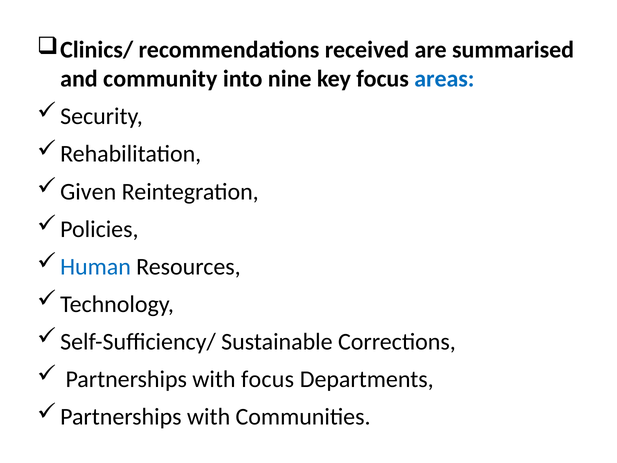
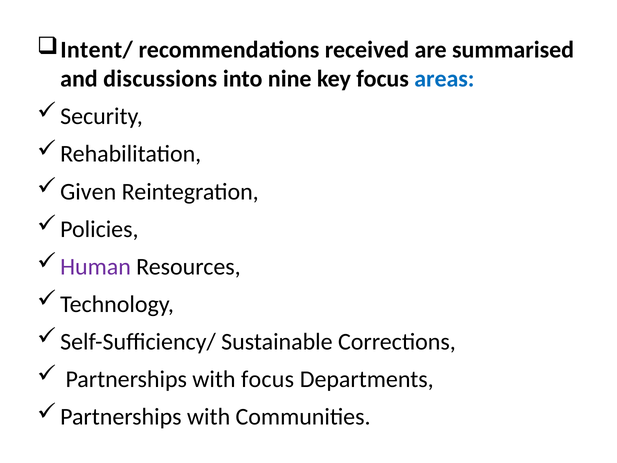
Clinics/: Clinics/ -> Intent/ (97, 50)
community: community -> discussions (160, 79)
Human colour: blue -> purple (96, 267)
